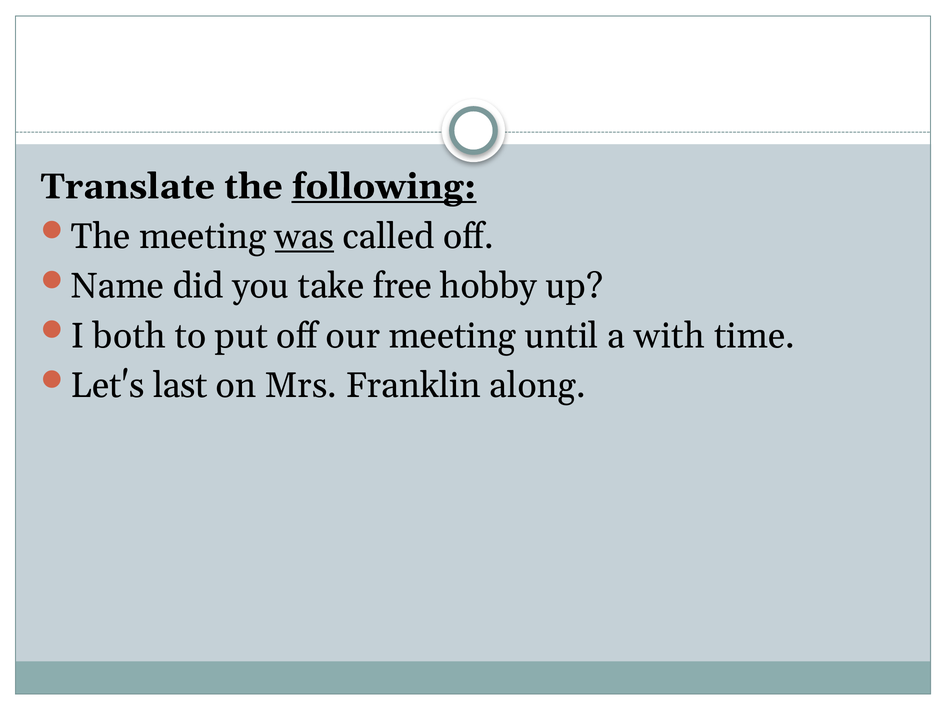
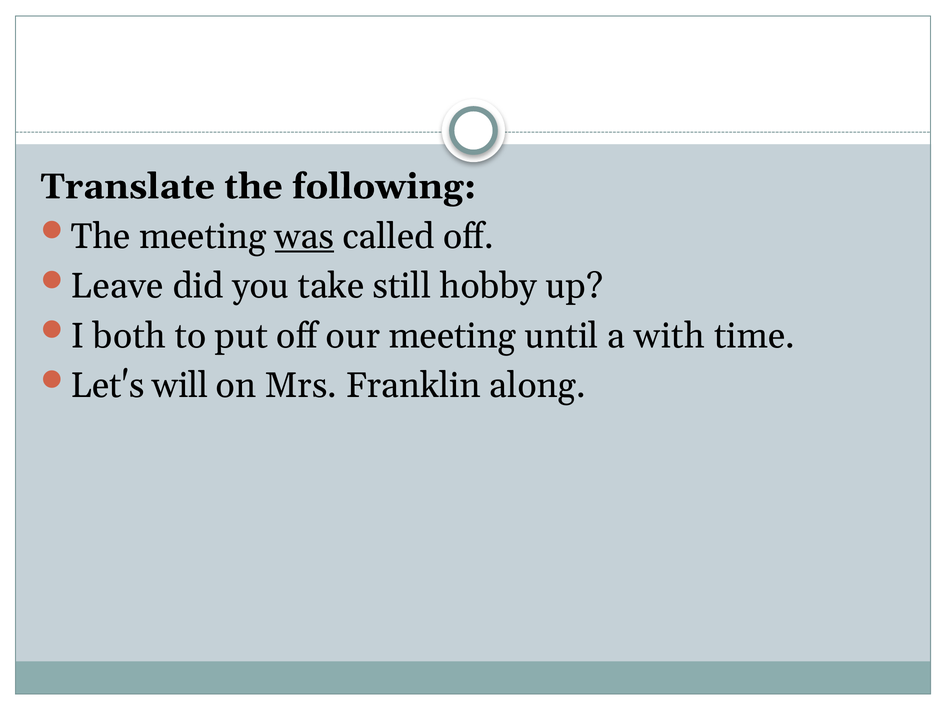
following underline: present -> none (384, 187)
Name: Name -> Leave (117, 286)
free: free -> still (402, 286)
last: last -> will (180, 386)
